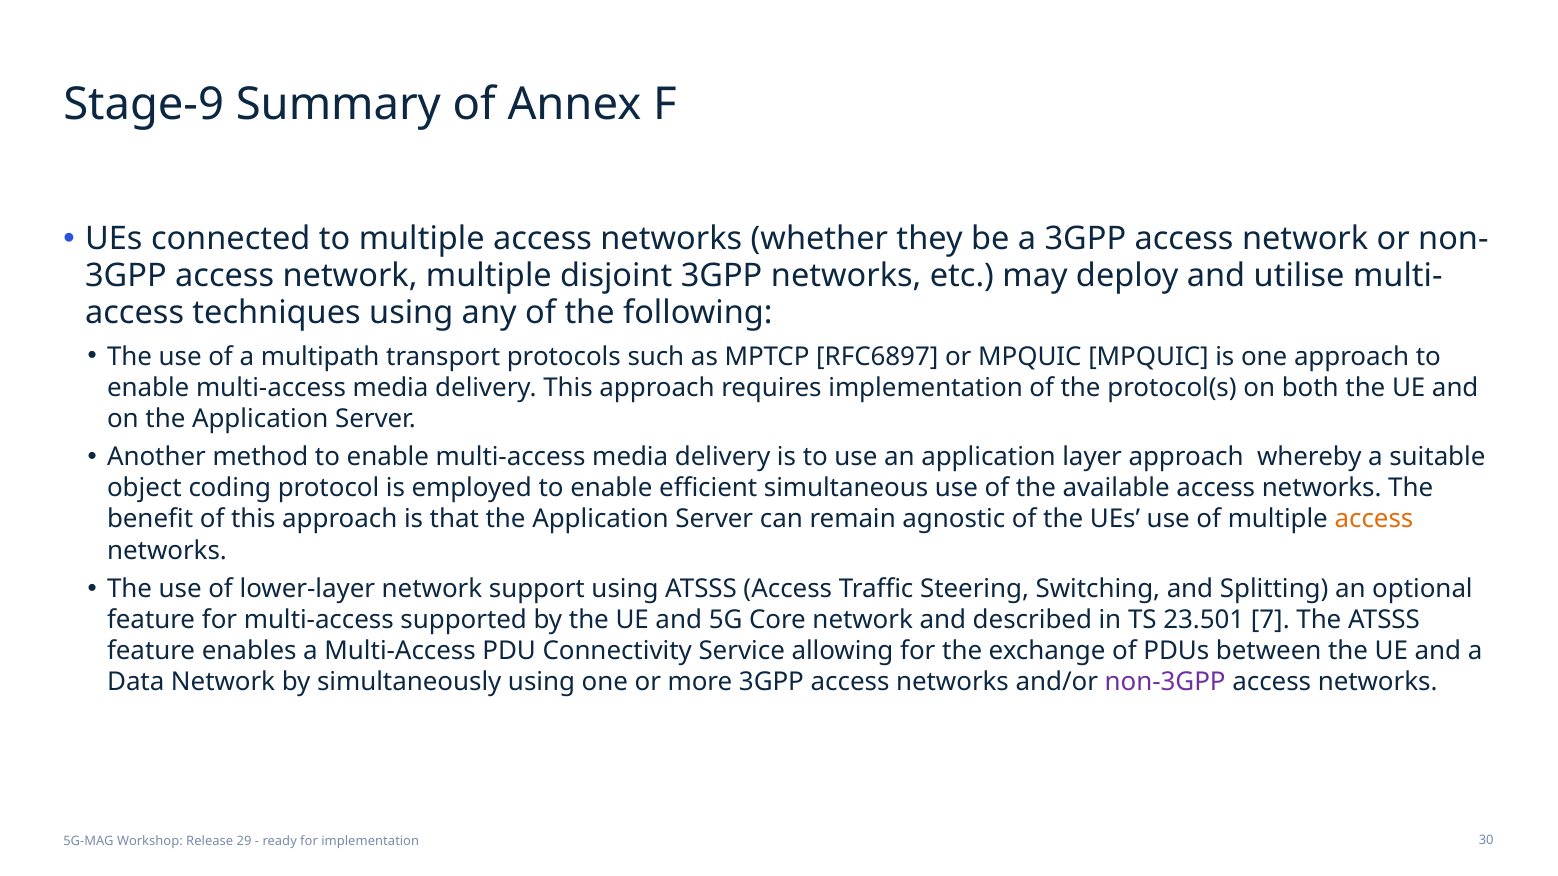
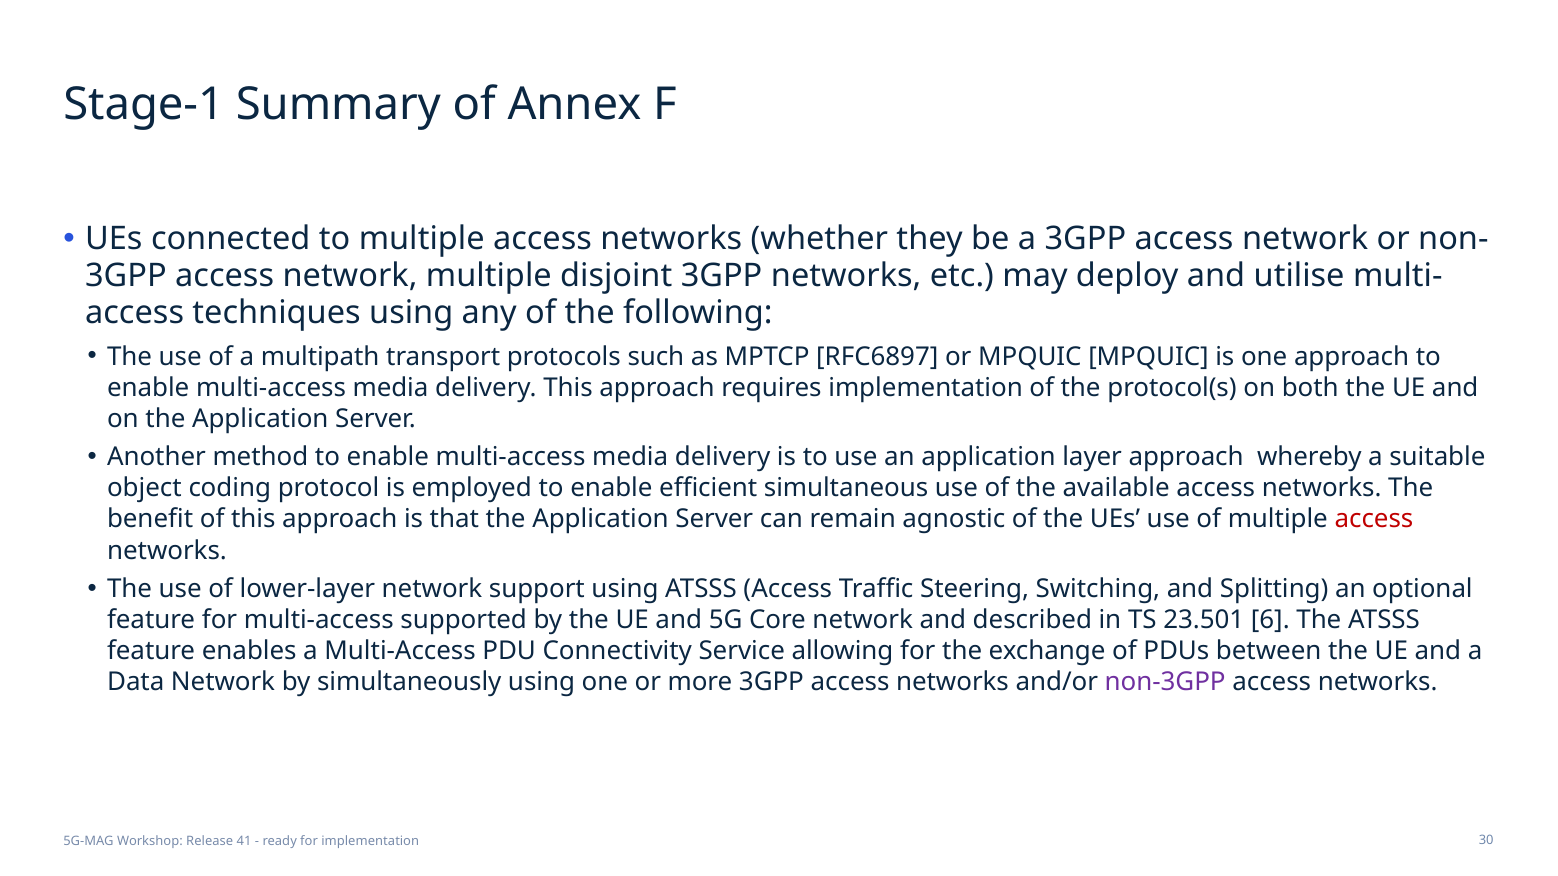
Stage-9: Stage-9 -> Stage-1 (144, 104)
access colour: orange -> red (1374, 520)
7: 7 -> 6 (1270, 620)
29: 29 -> 41 (244, 841)
